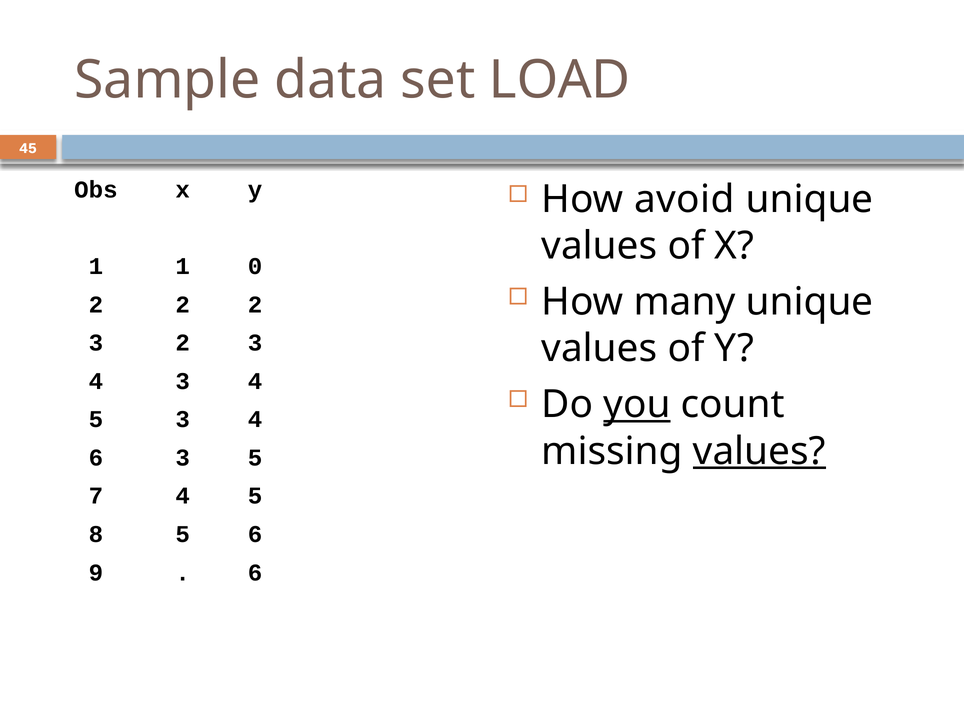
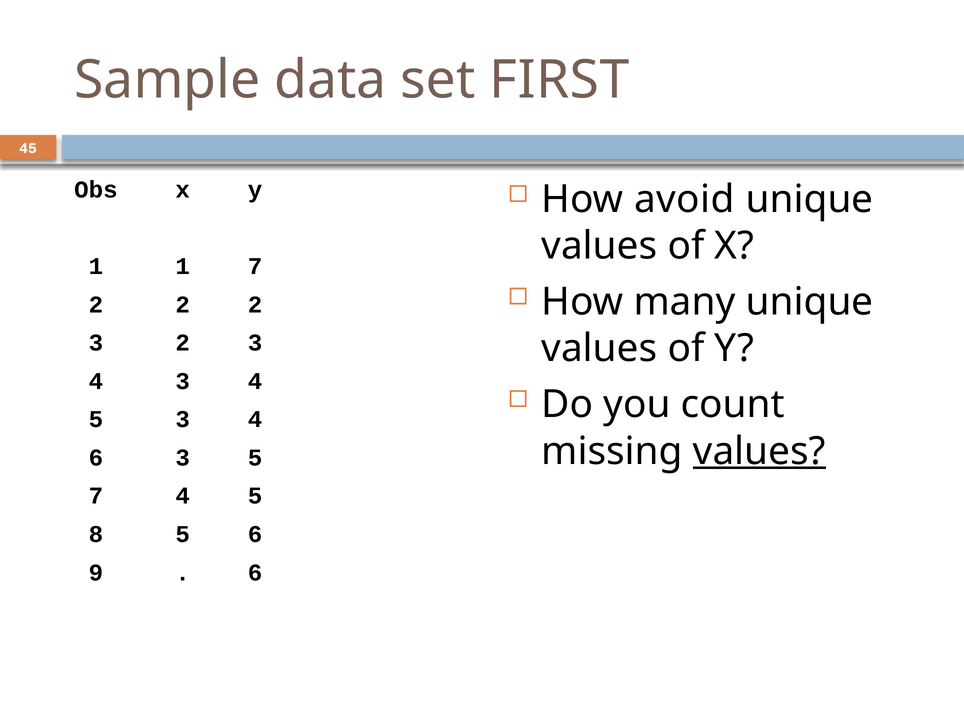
LOAD: LOAD -> FIRST (559, 80)
1 0: 0 -> 7 (255, 266)
you underline: present -> none (637, 405)
